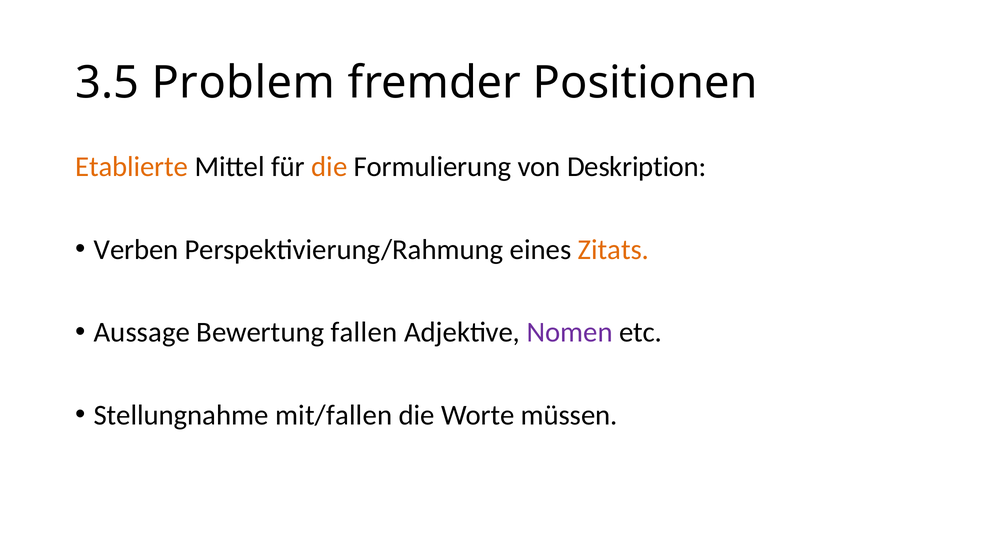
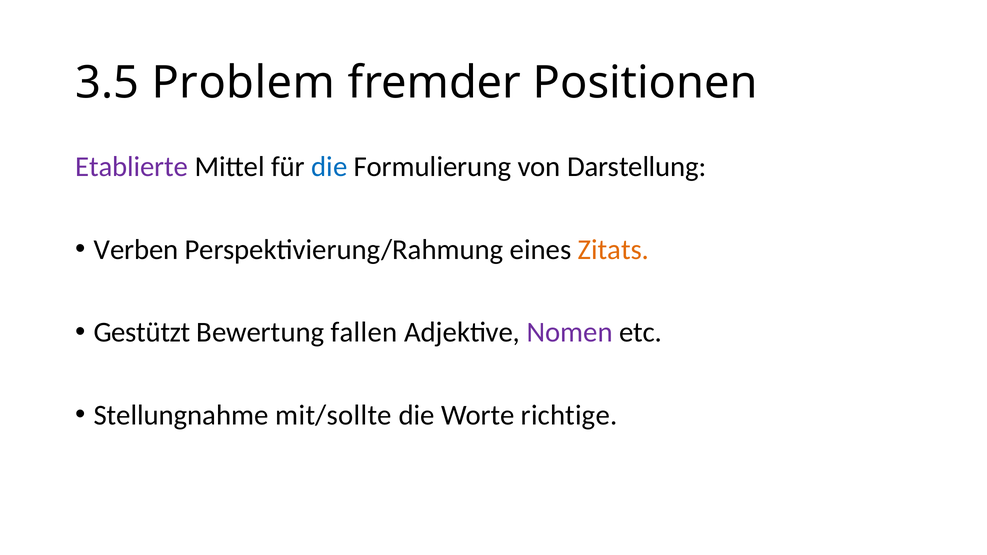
Etablierte colour: orange -> purple (132, 167)
die colour: orange -> blue (329, 167)
Deskription: Deskription -> Darstellung (637, 167)
Aussage: Aussage -> Gestützt (142, 332)
mit/fallen: mit/fallen -> mit/sollte (334, 415)
müssen: müssen -> richtige (569, 415)
